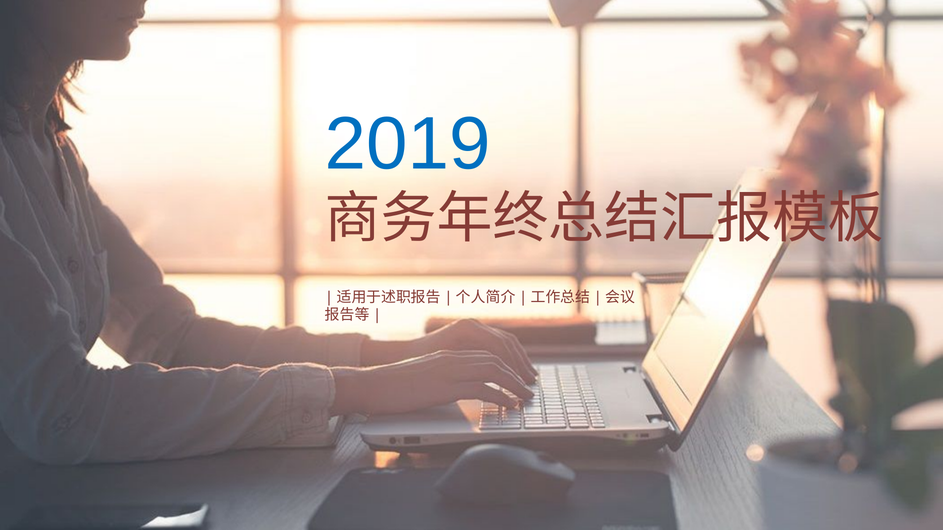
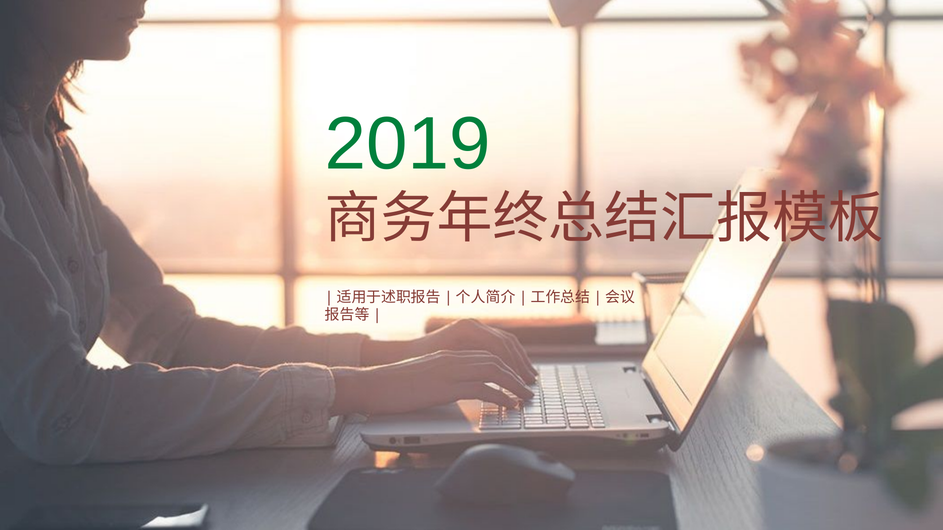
2019 colour: blue -> green (408, 144)
